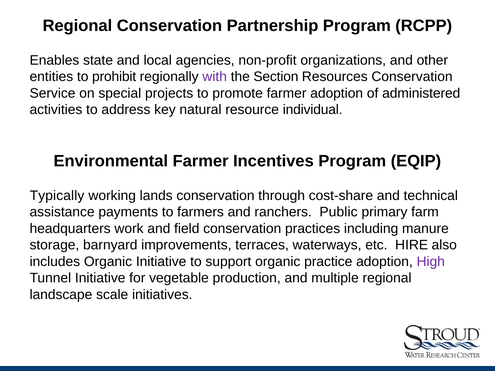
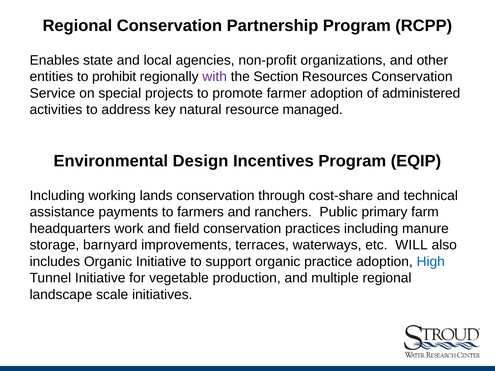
individual: individual -> managed (313, 110)
Environmental Farmer: Farmer -> Design (201, 161)
Typically: Typically -> Including (57, 196)
HIRE: HIRE -> WILL (412, 245)
High colour: purple -> blue (431, 262)
